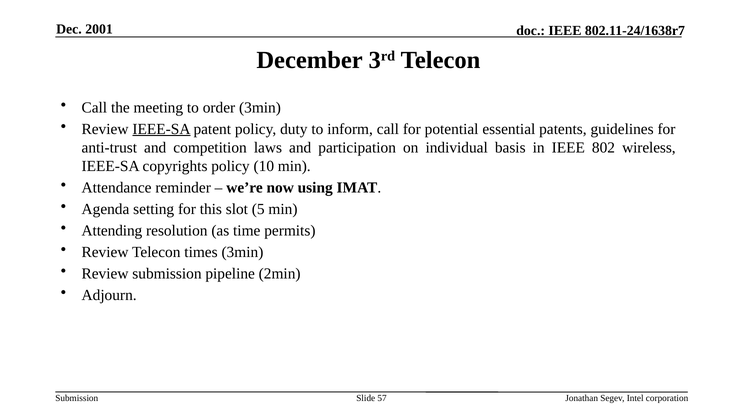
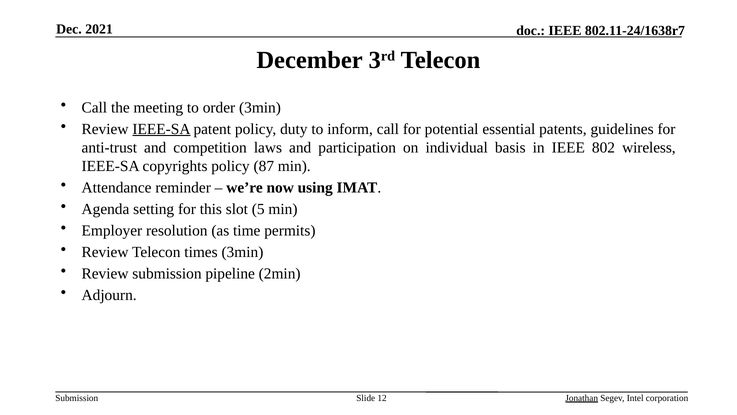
2001: 2001 -> 2021 (99, 29)
10: 10 -> 87 (264, 166)
Attending: Attending -> Employer (112, 230)
57: 57 -> 12 (382, 398)
Jonathan underline: none -> present (582, 398)
